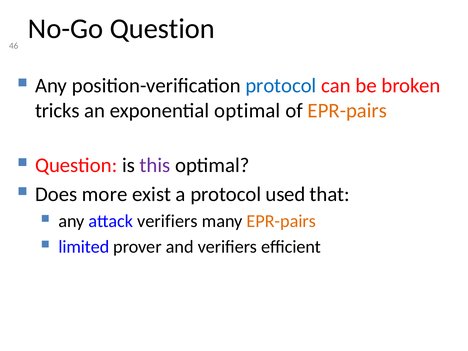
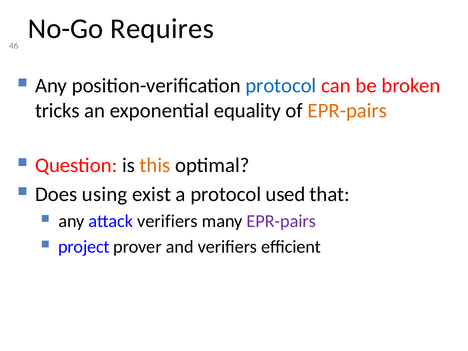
No-Go Question: Question -> Requires (162, 29)
exponential optimal: optimal -> equality (247, 111)
this colour: purple -> orange (155, 165)
more: more -> using (105, 194)
EPR-pairs colour: orange -> purple (281, 221)
limited: limited -> project (84, 247)
